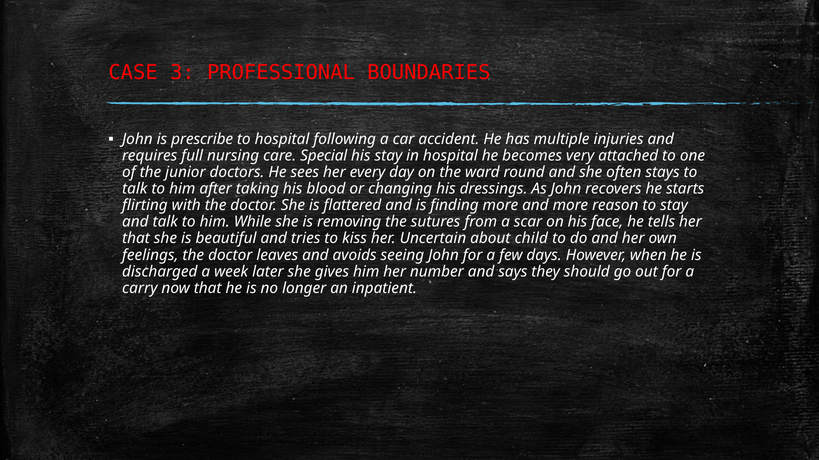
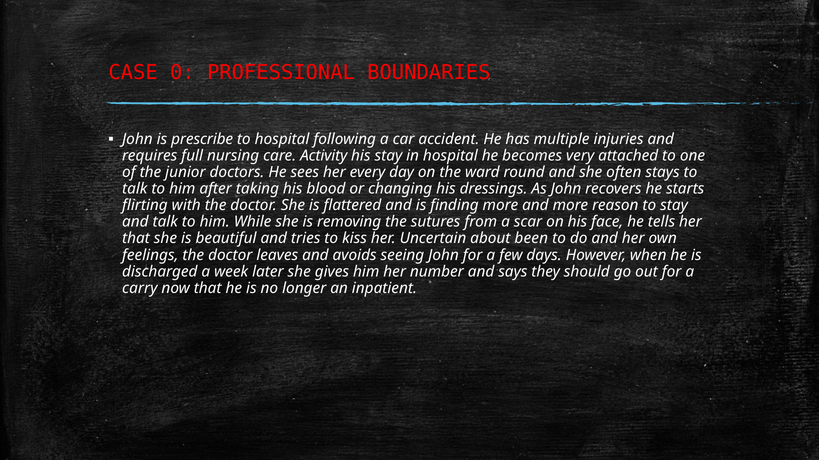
3: 3 -> 0 (182, 73)
Special: Special -> Activity (324, 156)
child: child -> been (531, 239)
